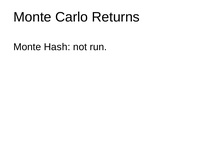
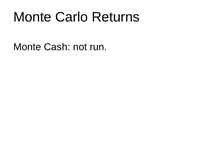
Hash: Hash -> Cash (57, 47)
